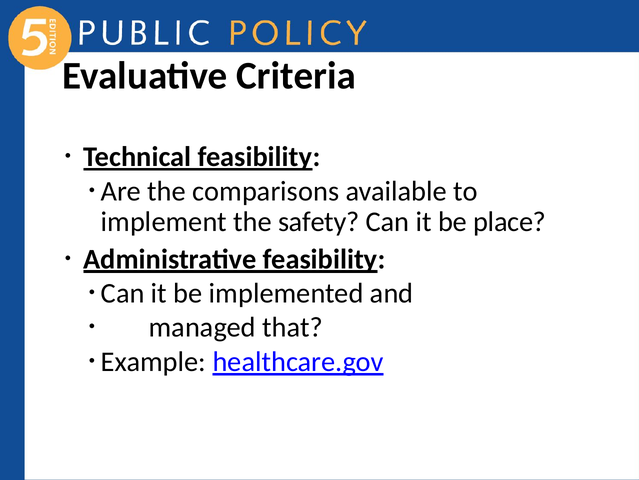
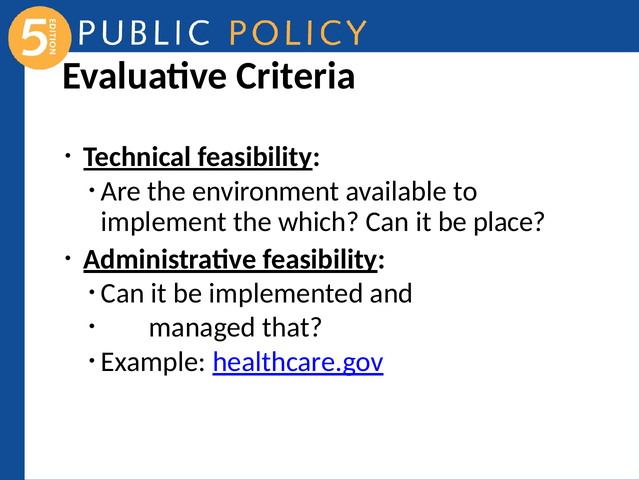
comparisons: comparisons -> environment (266, 191)
safety: safety -> which (319, 222)
